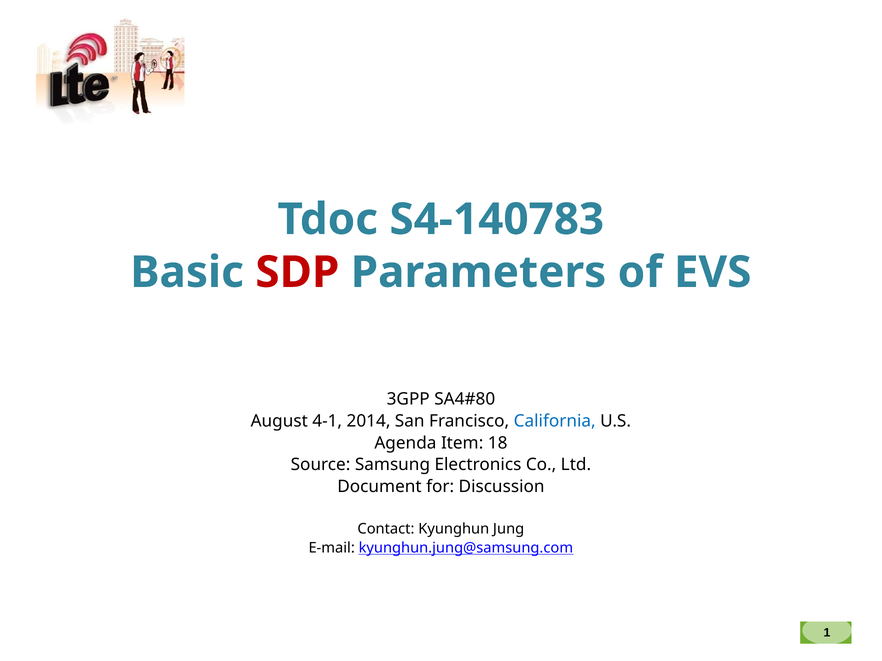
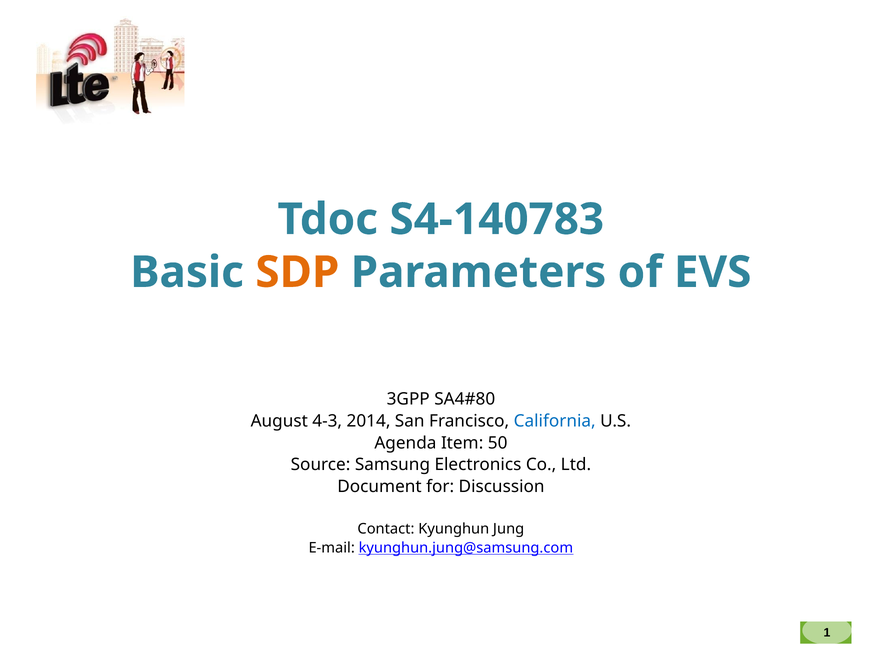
SDP colour: red -> orange (297, 273)
4-1: 4-1 -> 4-3 (327, 421)
18: 18 -> 50 (498, 443)
